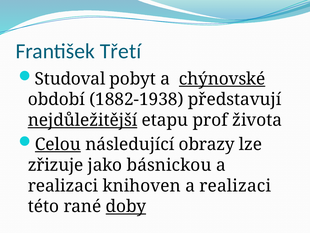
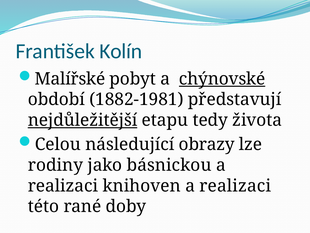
Třetí: Třetí -> Kolín (121, 51)
Studoval: Studoval -> Malířské (70, 79)
1882-1938: 1882-1938 -> 1882-1981 (136, 99)
prof: prof -> tedy (210, 120)
Celou underline: present -> none (58, 144)
zřizuje: zřizuje -> rodiny (55, 165)
doby underline: present -> none (126, 206)
